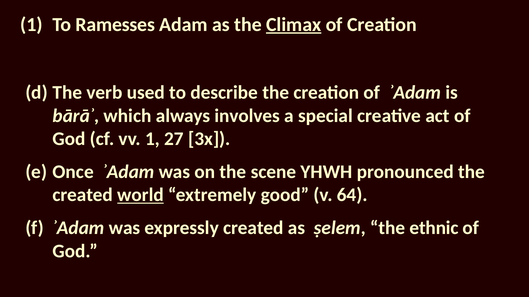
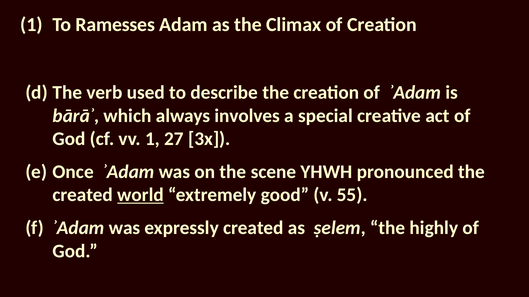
Climax underline: present -> none (294, 25)
64: 64 -> 55 (352, 195)
ethnic: ethnic -> highly (434, 228)
